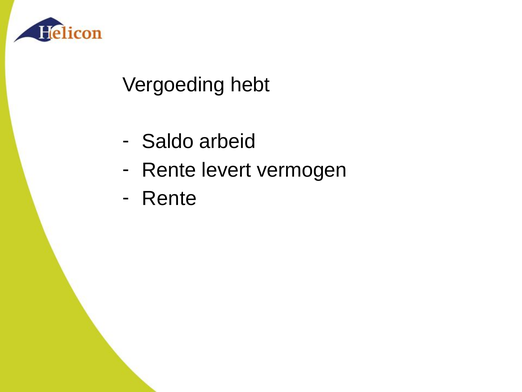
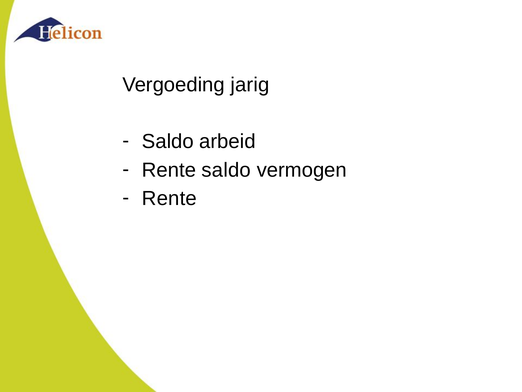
hebt: hebt -> jarig (250, 85)
Rente levert: levert -> saldo (226, 170)
